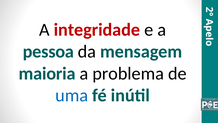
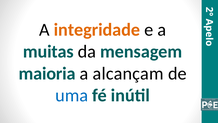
integridade colour: red -> orange (97, 30)
pessoa: pessoa -> muitas (48, 51)
problema: problema -> alcançam (128, 73)
